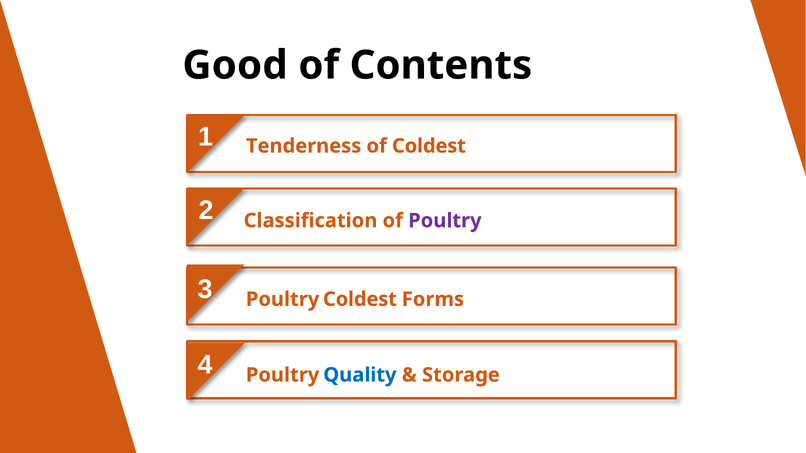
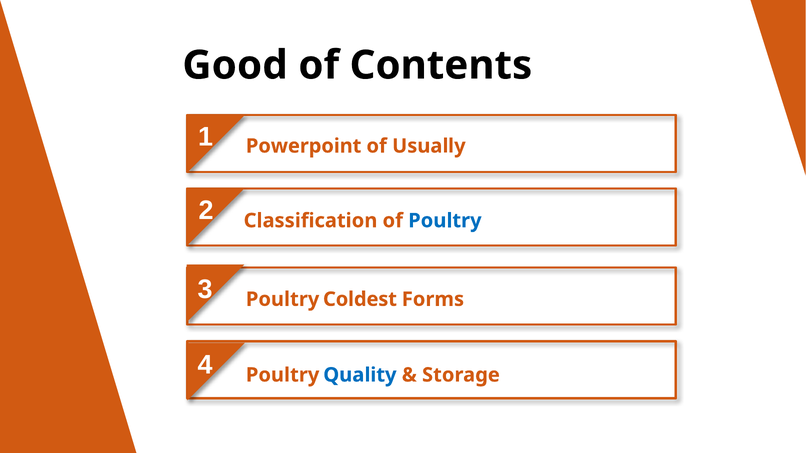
Tenderness: Tenderness -> Powerpoint (304, 146)
of Coldest: Coldest -> Usually (429, 146)
Poultry colour: purple -> blue (445, 221)
